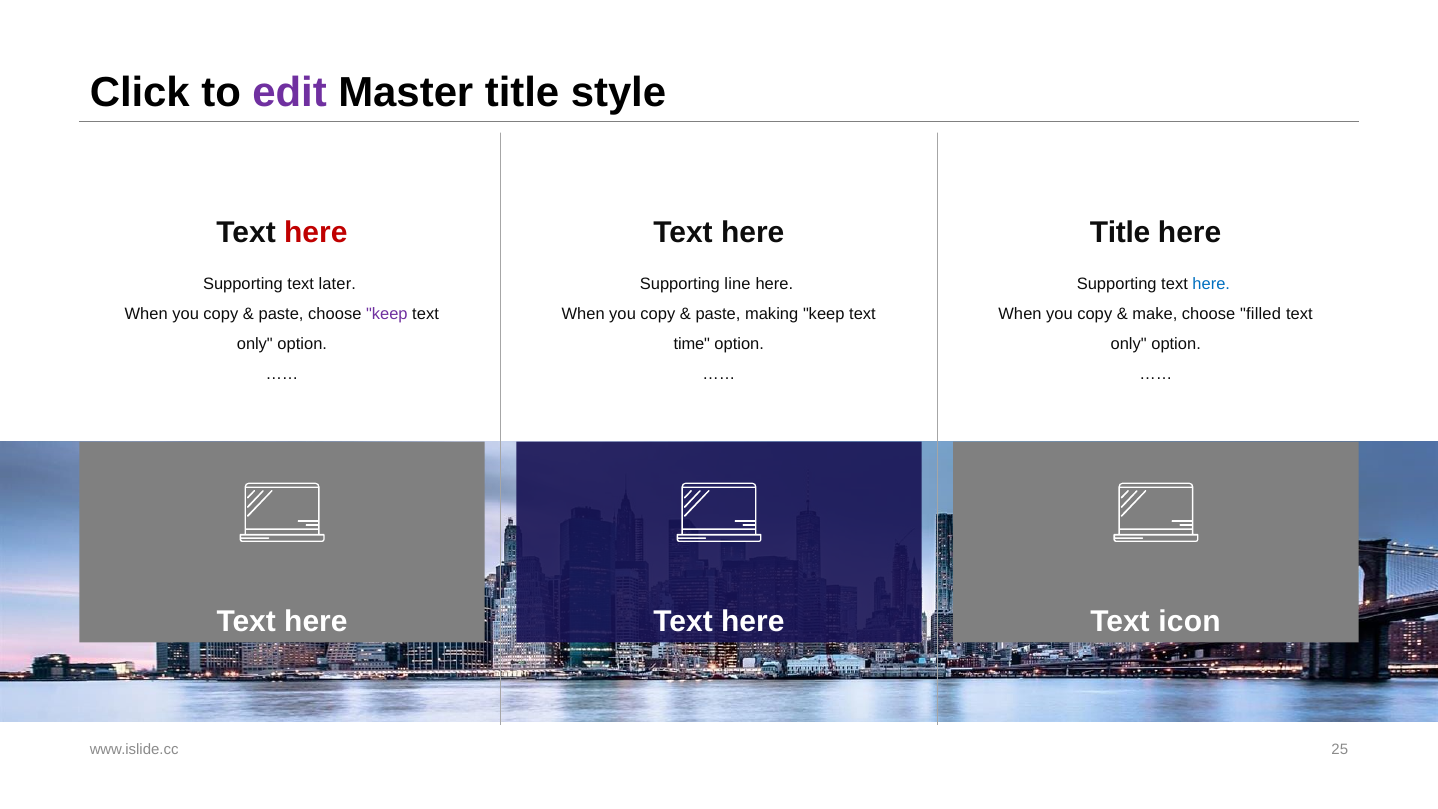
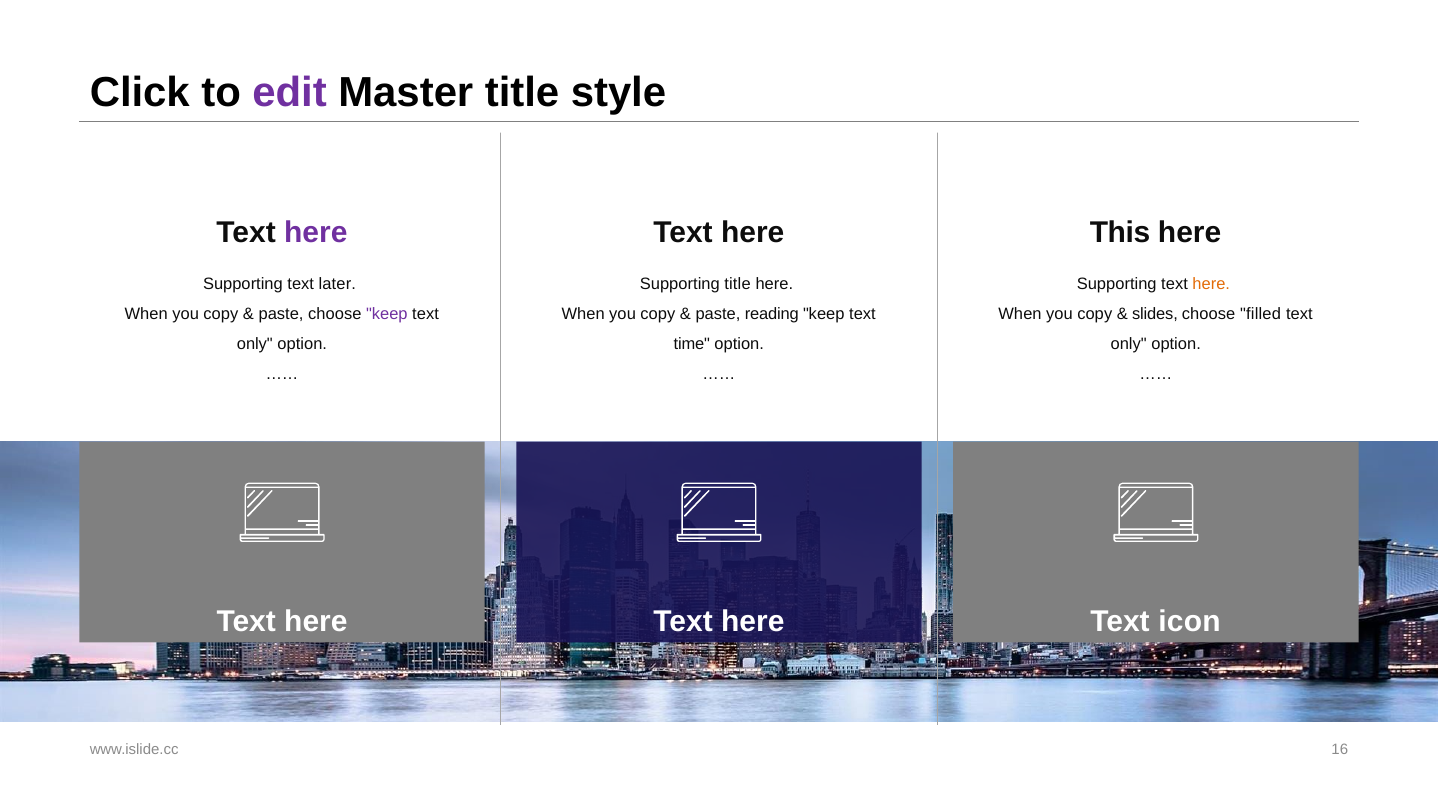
here colour: red -> purple (316, 233)
Title: Title -> This (1120, 233)
Supporting line: line -> title (738, 284)
here colour: blue -> orange (1211, 284)
making: making -> reading (772, 314)
make: make -> slides (1155, 314)
25: 25 -> 16 (1340, 749)
